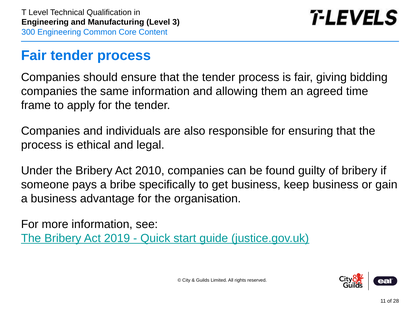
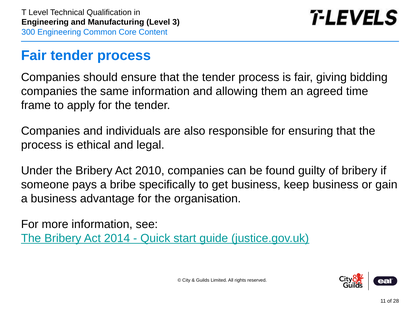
2019: 2019 -> 2014 (117, 238)
